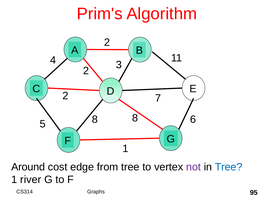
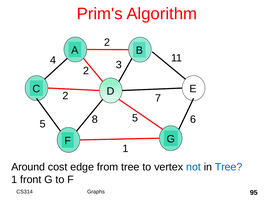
8 8: 8 -> 5 (135, 118)
not colour: purple -> blue (193, 167)
river: river -> front (31, 180)
